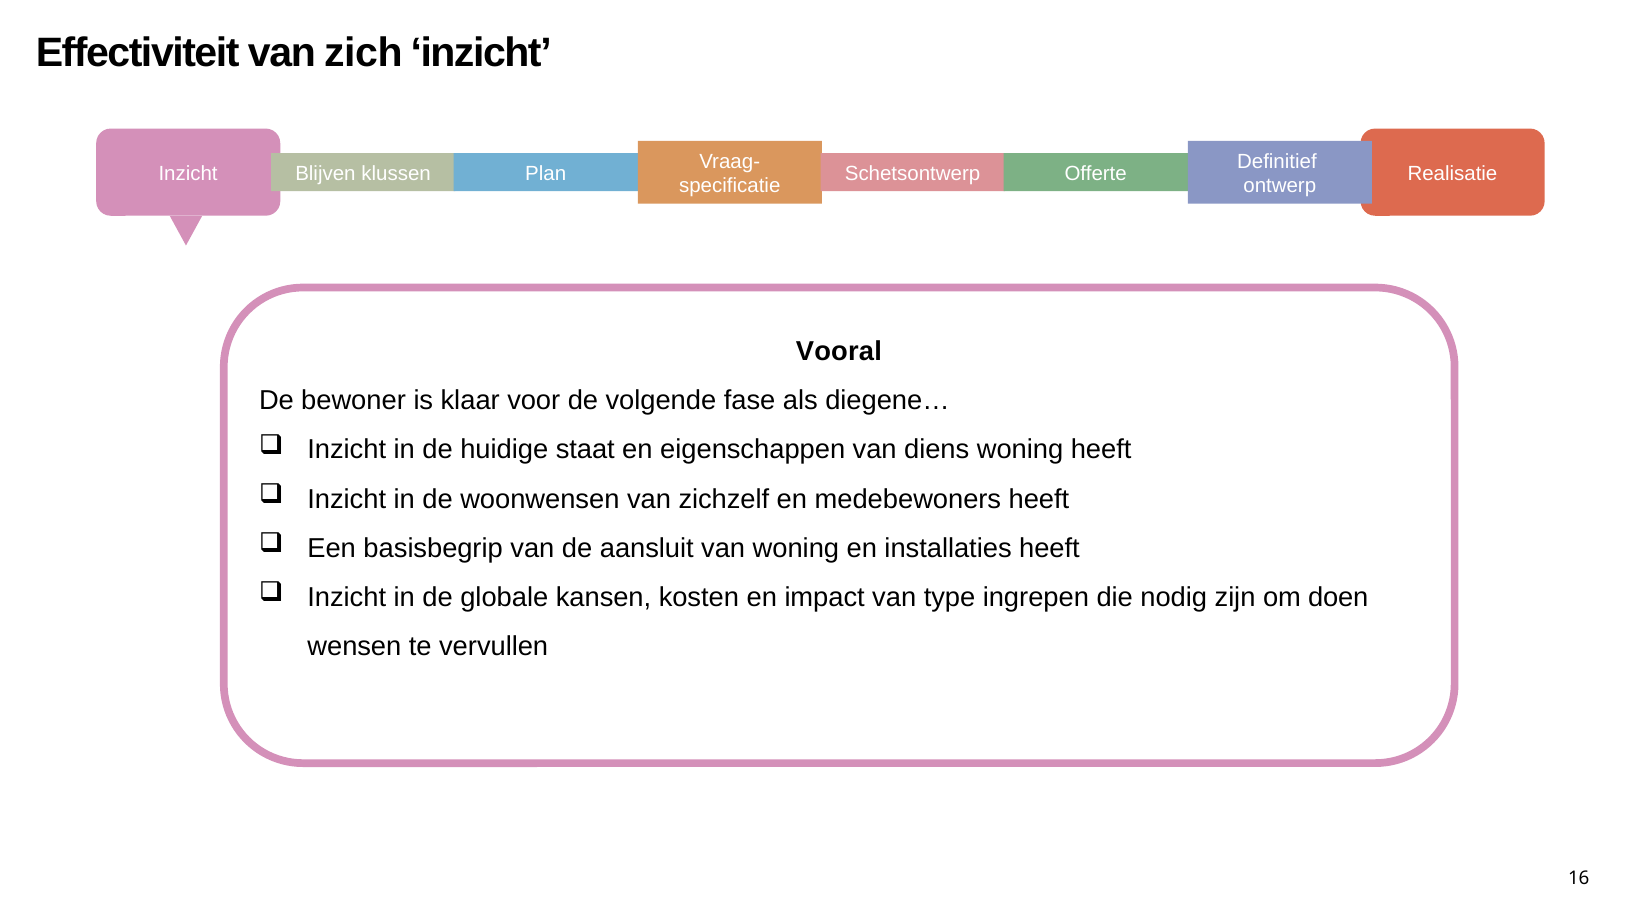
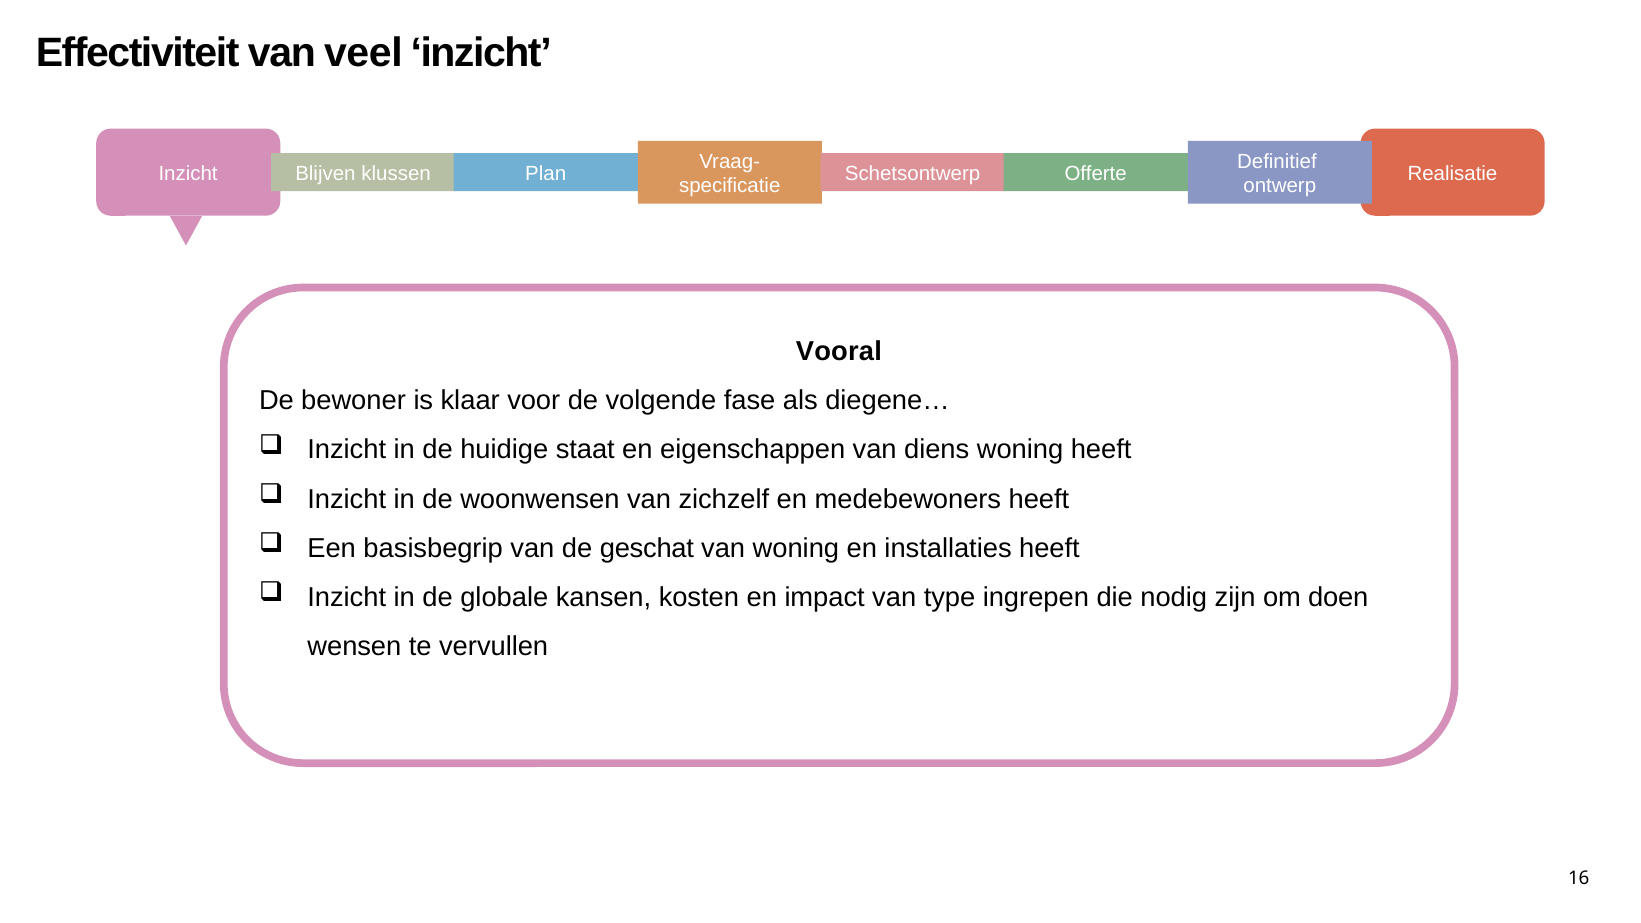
zich: zich -> veel (363, 53)
aansluit: aansluit -> geschat (647, 548)
